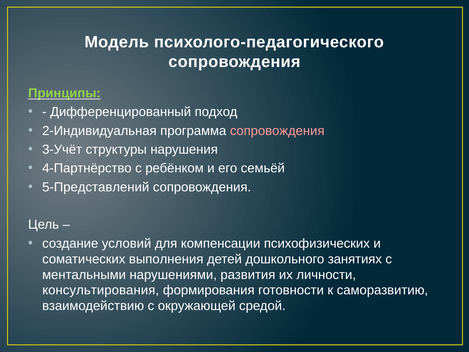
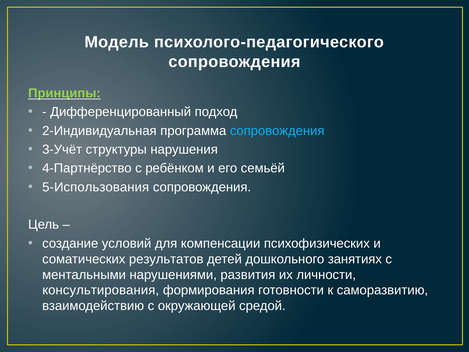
сопровождения colour: pink -> light blue (277, 131)
5-Представлений: 5-Представлений -> 5-Использования (96, 187)
выполнения: выполнения -> результатов (166, 259)
